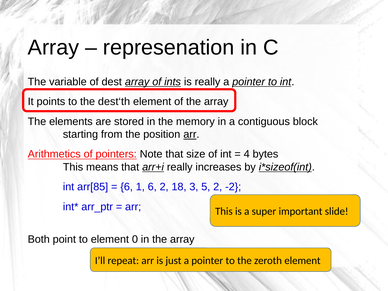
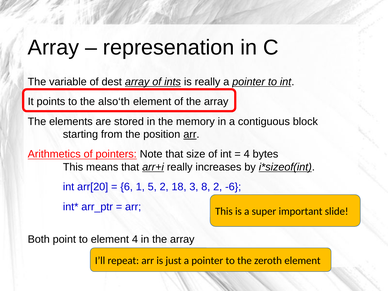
dest‘th: dest‘th -> also‘th (114, 102)
arr[85: arr[85 -> arr[20 (93, 187)
1 6: 6 -> 5 (152, 187)
5: 5 -> 8 (206, 187)
-2: -2 -> -6 (233, 187)
element 0: 0 -> 4 (135, 239)
